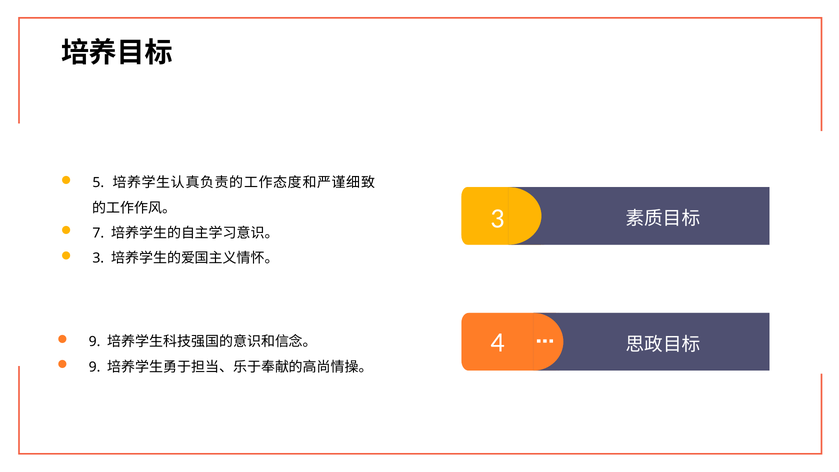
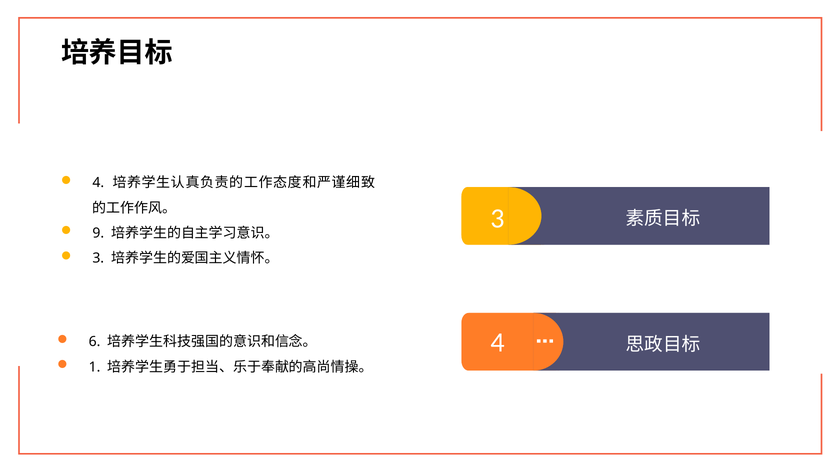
5: 5 -> 4 (98, 183)
7: 7 -> 9 (98, 233)
9: 9 -> 6 (95, 342)
9: 9 -> 1 (95, 367)
